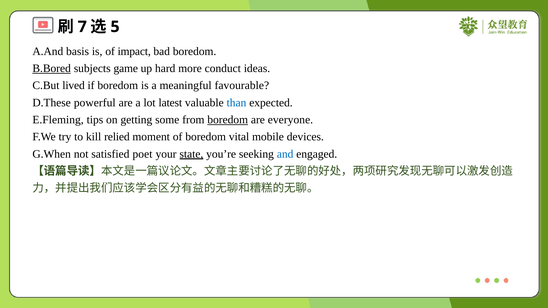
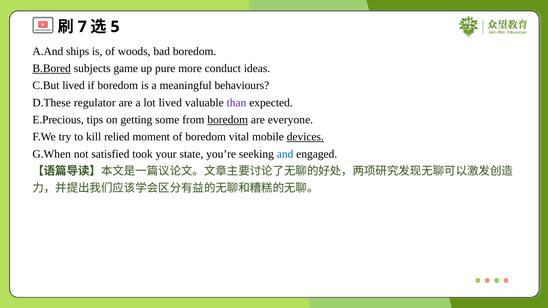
basis: basis -> ships (78, 51)
impact: impact -> woods (134, 51)
hard: hard -> pure (165, 68)
favourable: favourable -> behaviours (242, 86)
powerful: powerful -> regulator (95, 103)
lot latest: latest -> lived (170, 103)
than colour: blue -> purple (236, 103)
E.Fleming: E.Fleming -> E.Precious (58, 120)
devices underline: none -> present (305, 137)
poet: poet -> took (143, 154)
state underline: present -> none (191, 154)
